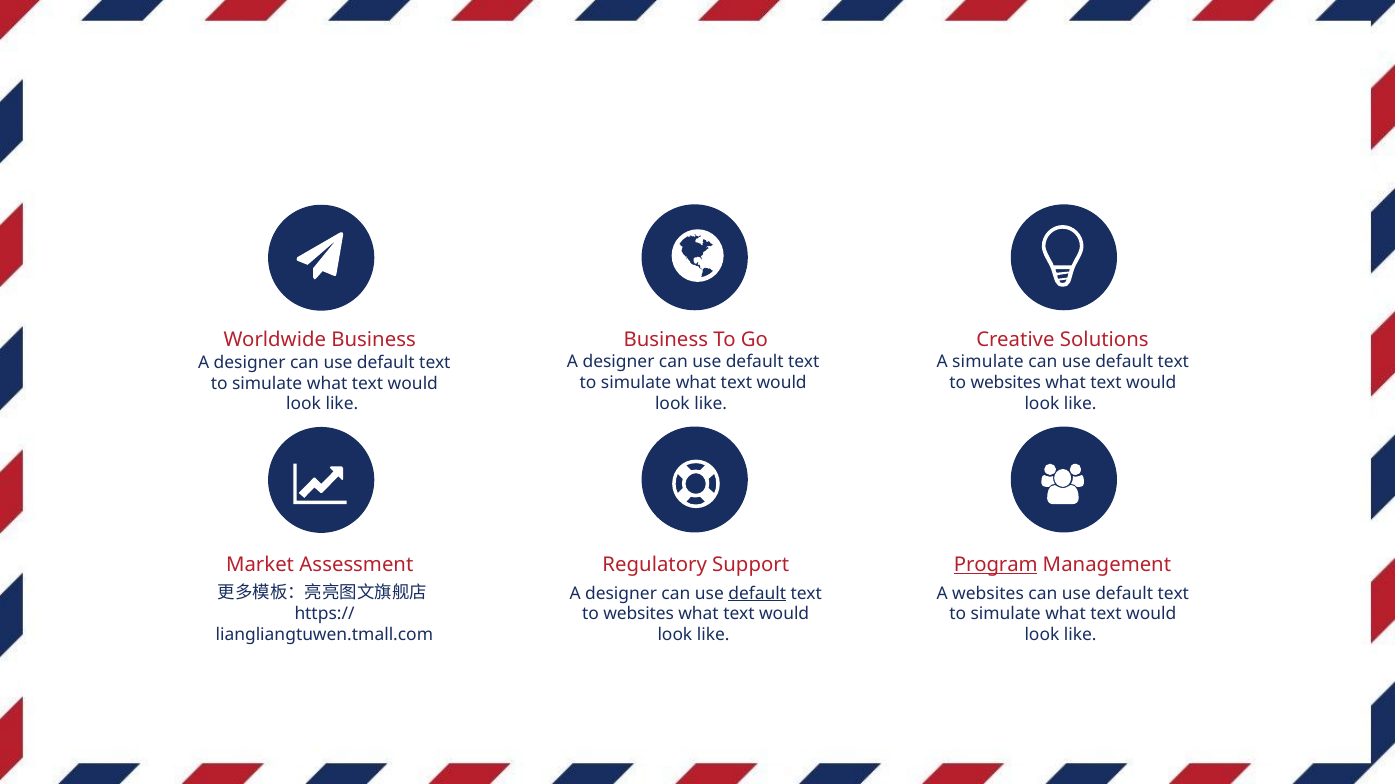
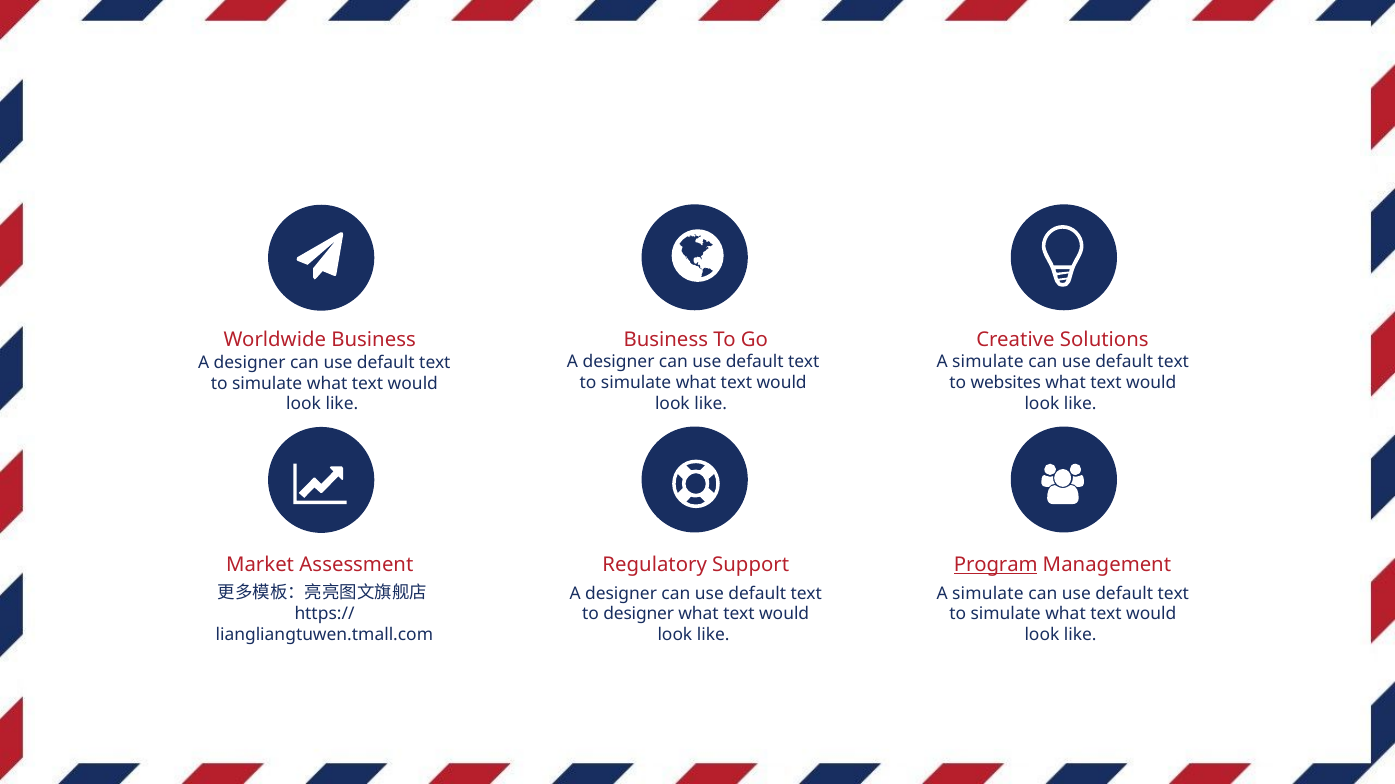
default underline: present -> none (757, 594)
websites: websites -> simulate (988, 594)
websites: websites -> designer (639, 615)
